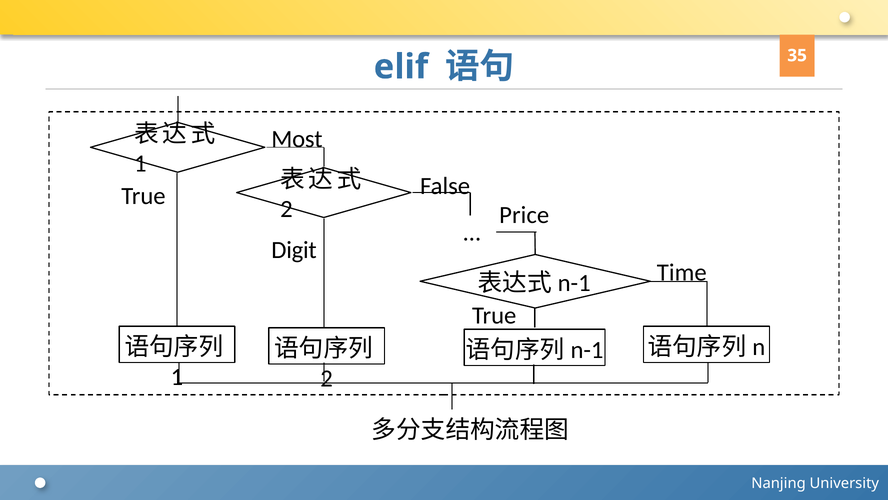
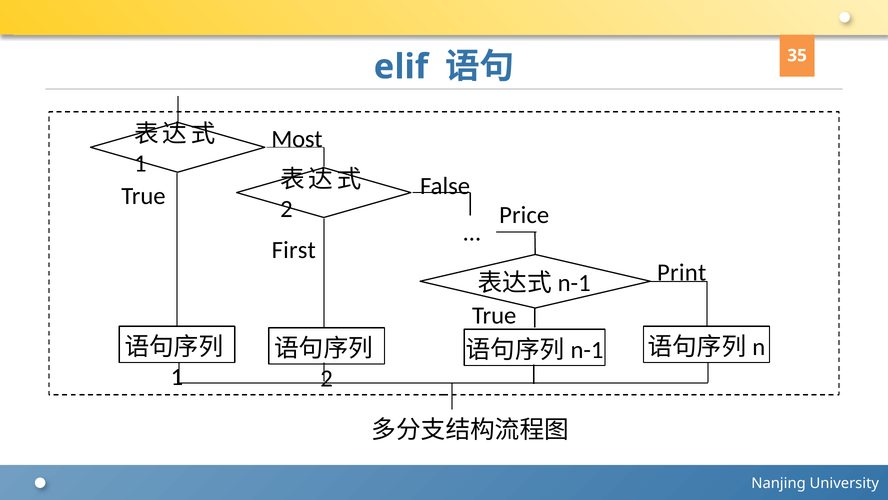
Digit: Digit -> First (294, 250)
Time: Time -> Print (682, 272)
